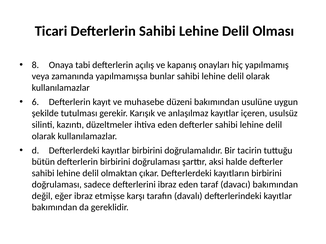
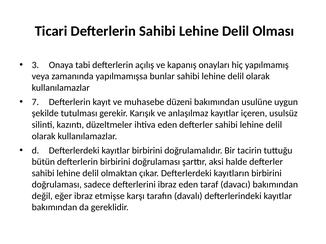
8: 8 -> 3 (35, 65)
6: 6 -> 7 (35, 102)
